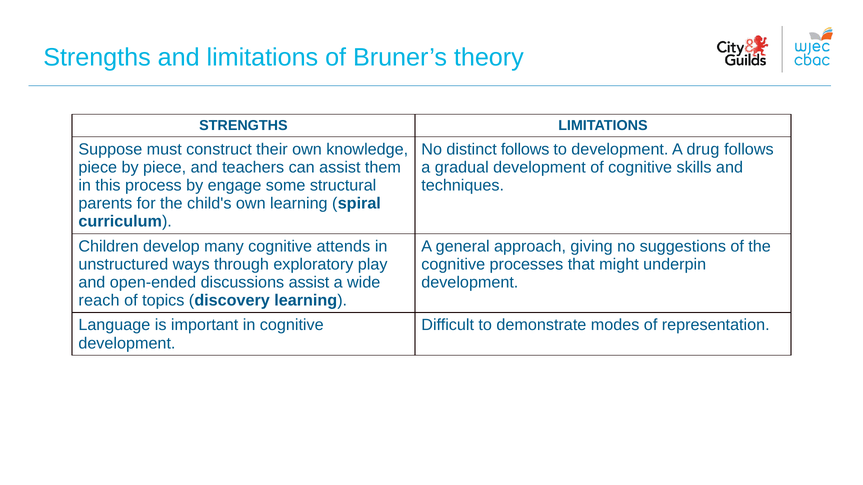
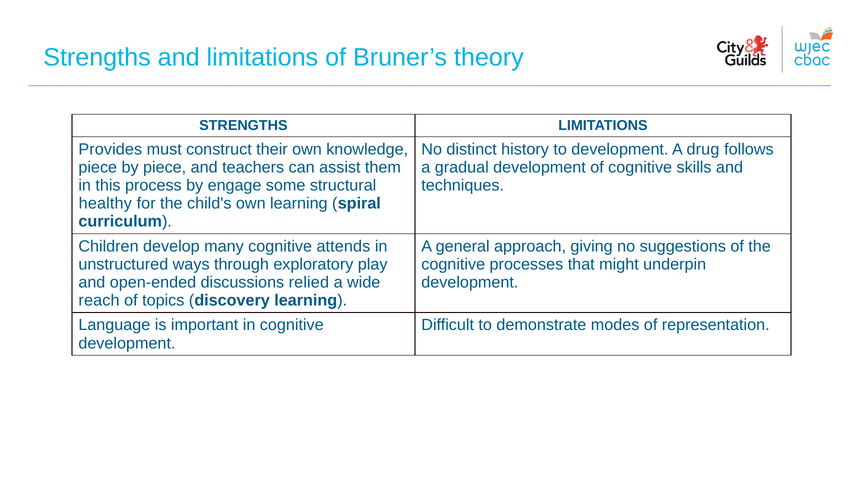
Suppose: Suppose -> Provides (110, 149)
distinct follows: follows -> history (525, 149)
parents: parents -> healthy (105, 204)
discussions assist: assist -> relied (309, 283)
